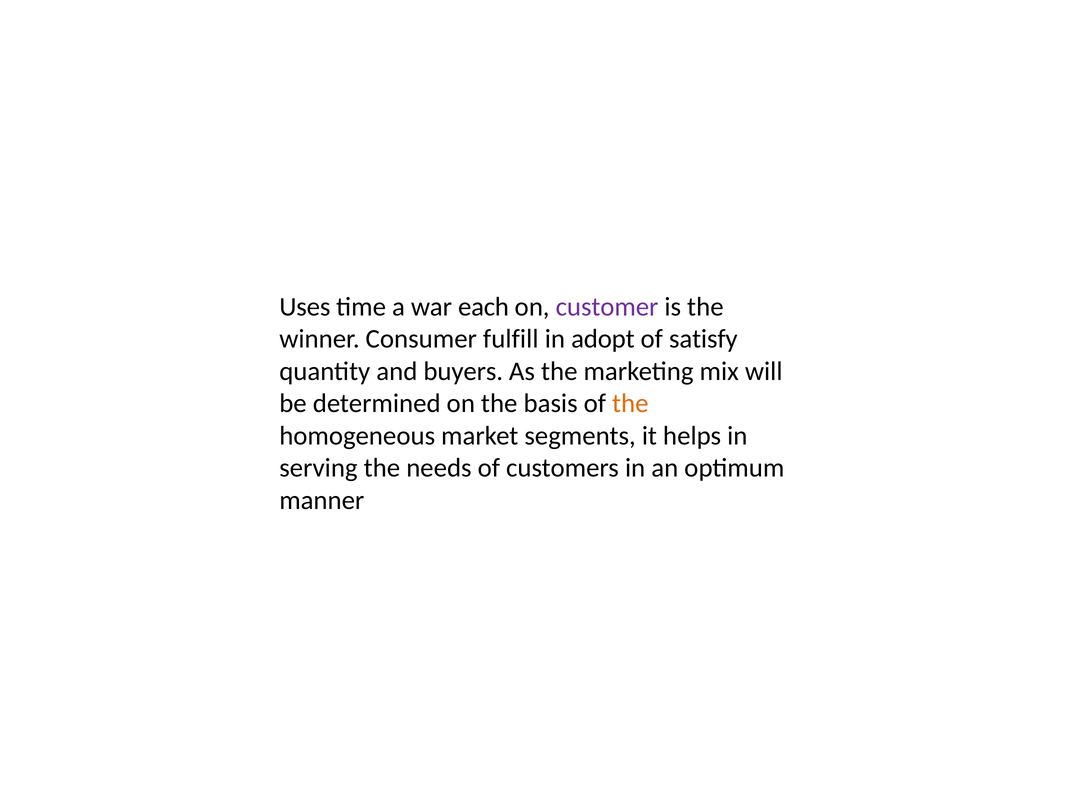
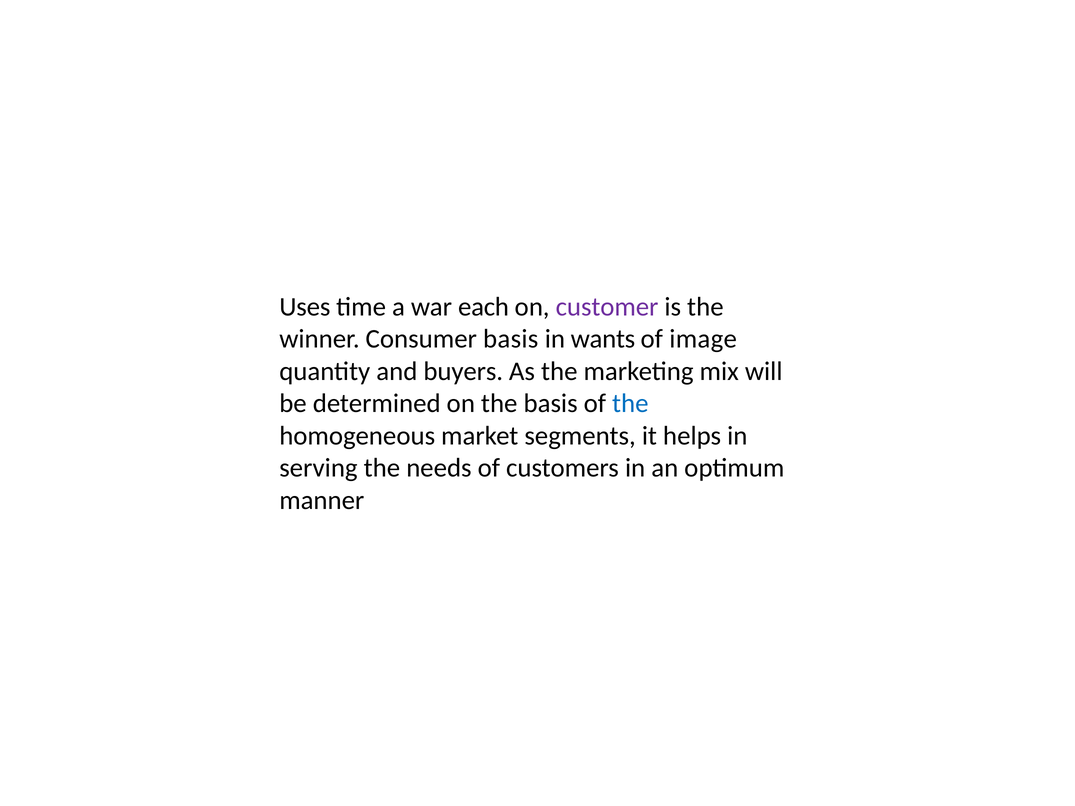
Consumer fulfill: fulfill -> basis (511, 339)
adopt: adopt -> wants (603, 339)
satisfy: satisfy -> image (703, 339)
the colour: orange -> blue (630, 404)
